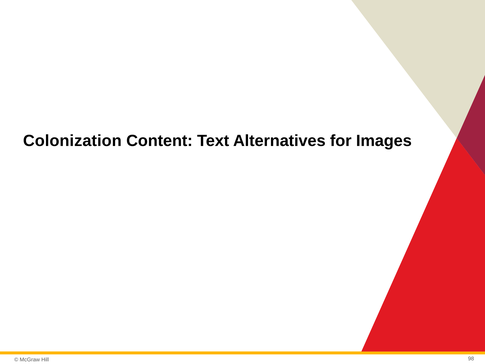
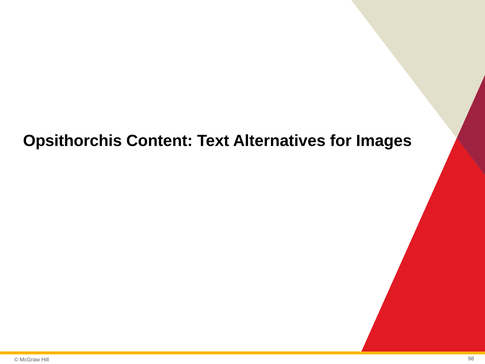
Colonization: Colonization -> Opsithorchis (72, 141)
